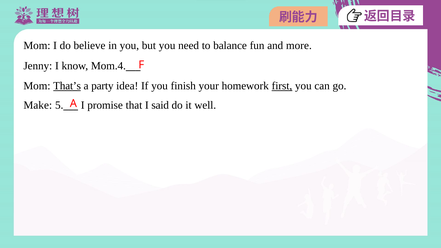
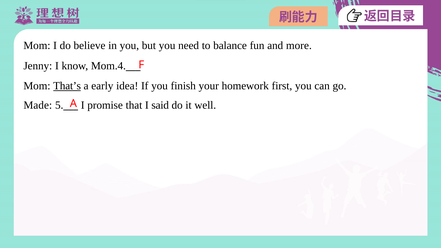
party: party -> early (102, 86)
first underline: present -> none (282, 86)
Make: Make -> Made (38, 105)
